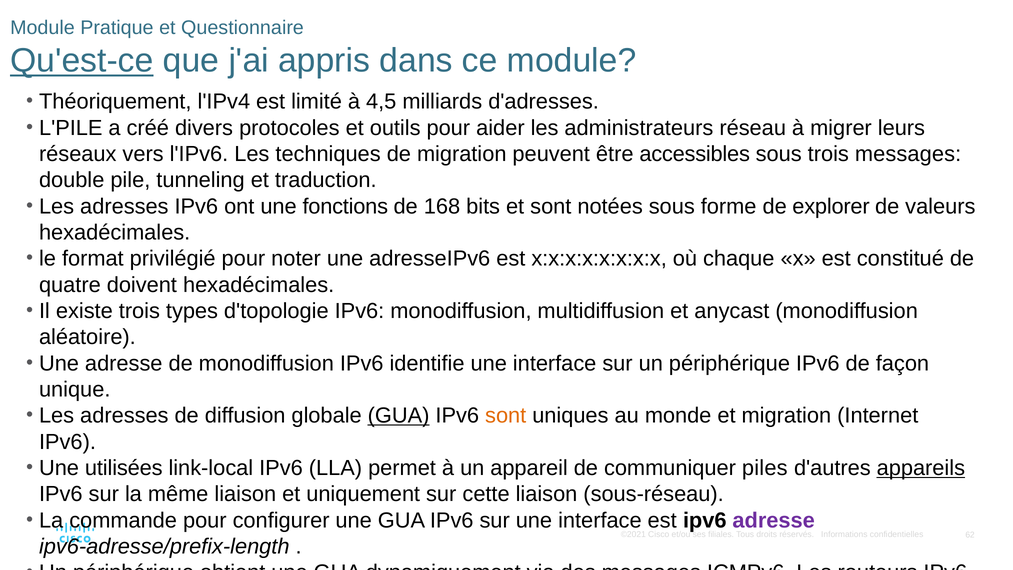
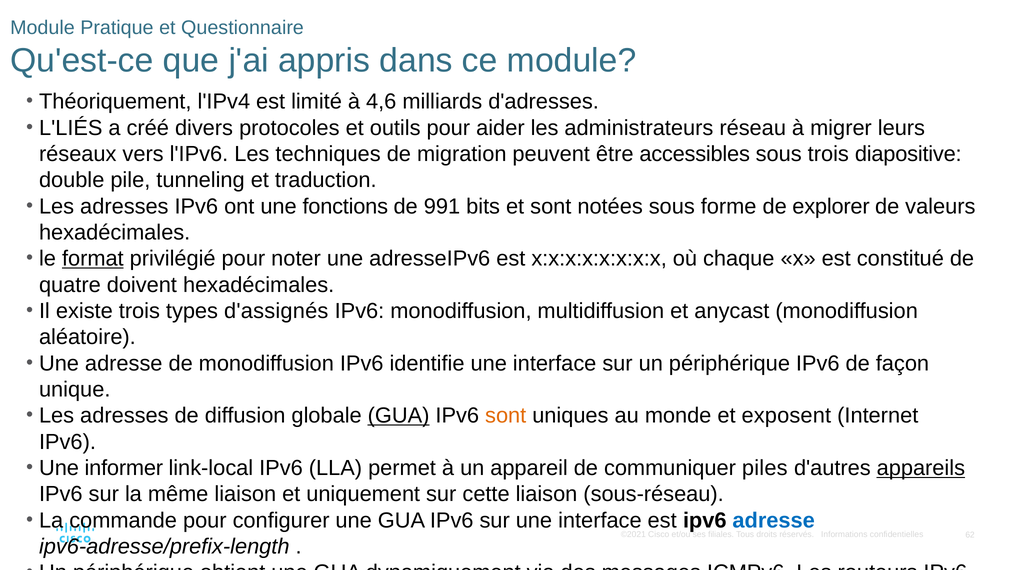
Qu'est-ce underline: present -> none (82, 61)
4,5: 4,5 -> 4,6 (381, 102)
L'PILE: L'PILE -> L'LIÉS (71, 128)
trois messages: messages -> diapositive (908, 154)
168: 168 -> 991 (442, 206)
format underline: none -> present (93, 259)
d'topologie: d'topologie -> d'assignés (276, 311)
et migration: migration -> exposent (786, 416)
utilisées: utilisées -> informer (124, 468)
adresse colour: purple -> blue (774, 520)
